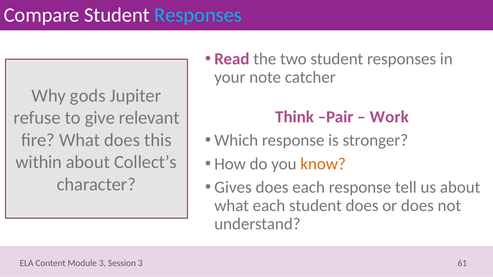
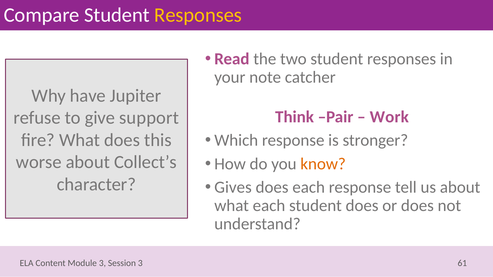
Responses colour: light blue -> yellow (198, 15)
gods: gods -> have (88, 96)
relevant: relevant -> support (149, 118)
within: within -> worse (39, 162)
